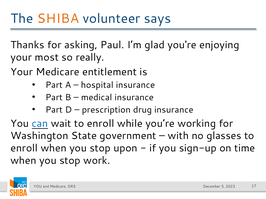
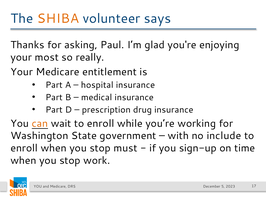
can colour: blue -> orange (40, 124)
glasses: glasses -> include (224, 136)
upon: upon -> must (125, 149)
